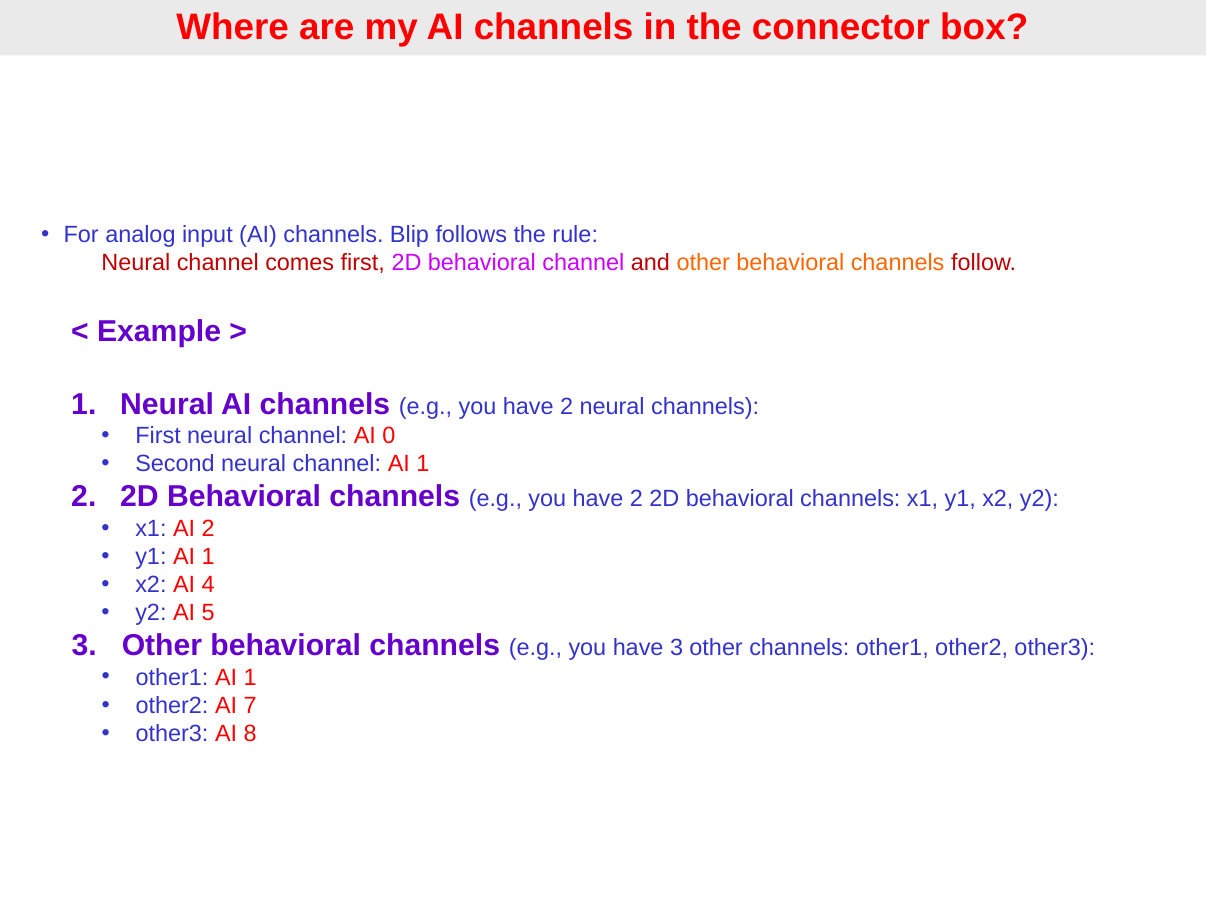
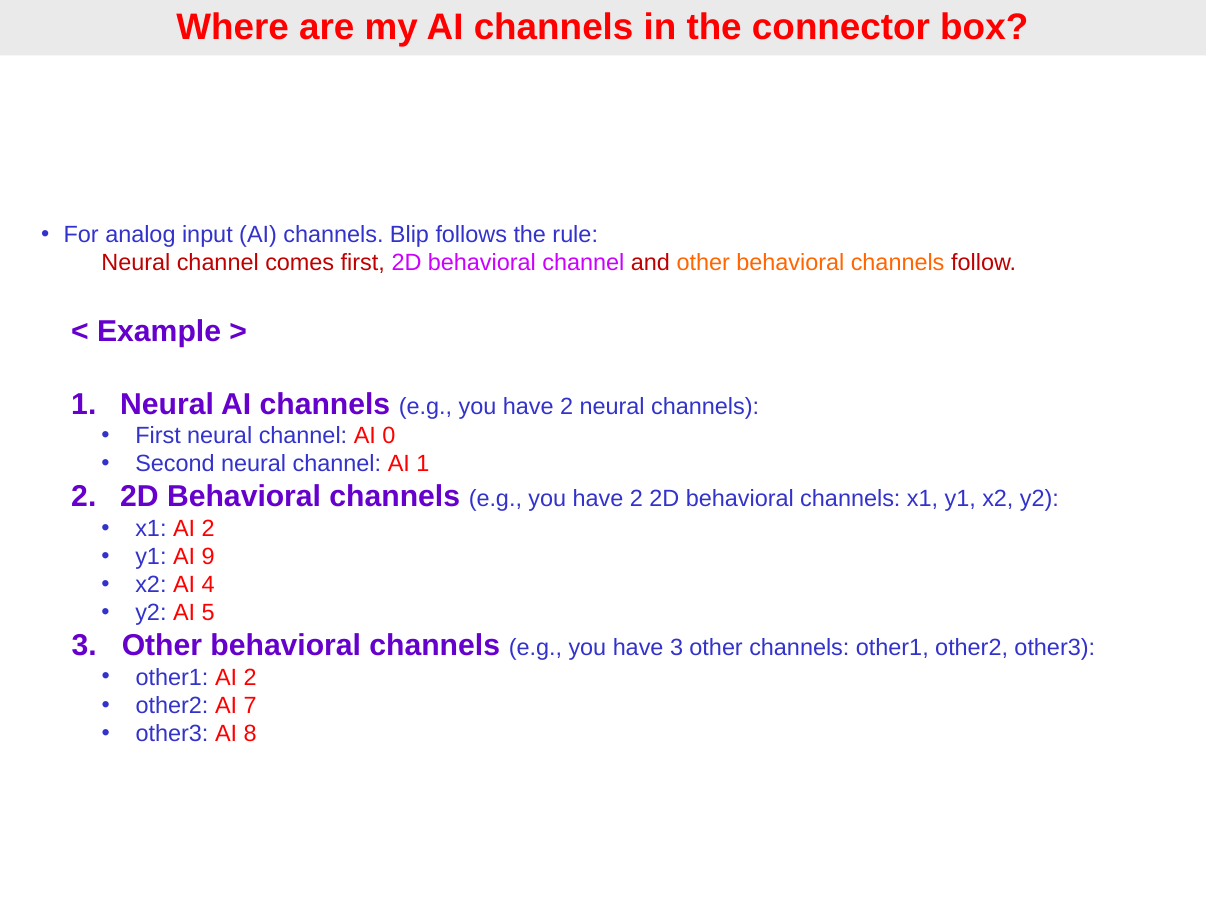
y1 AI 1: 1 -> 9 (208, 556)
other1 AI 1: 1 -> 2 (250, 677)
